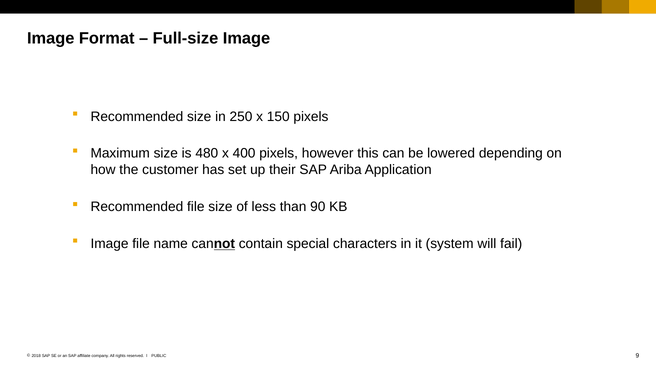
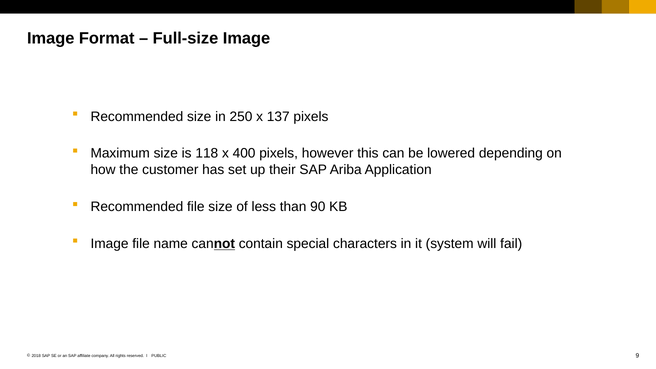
150: 150 -> 137 (278, 116)
480: 480 -> 118 (207, 153)
